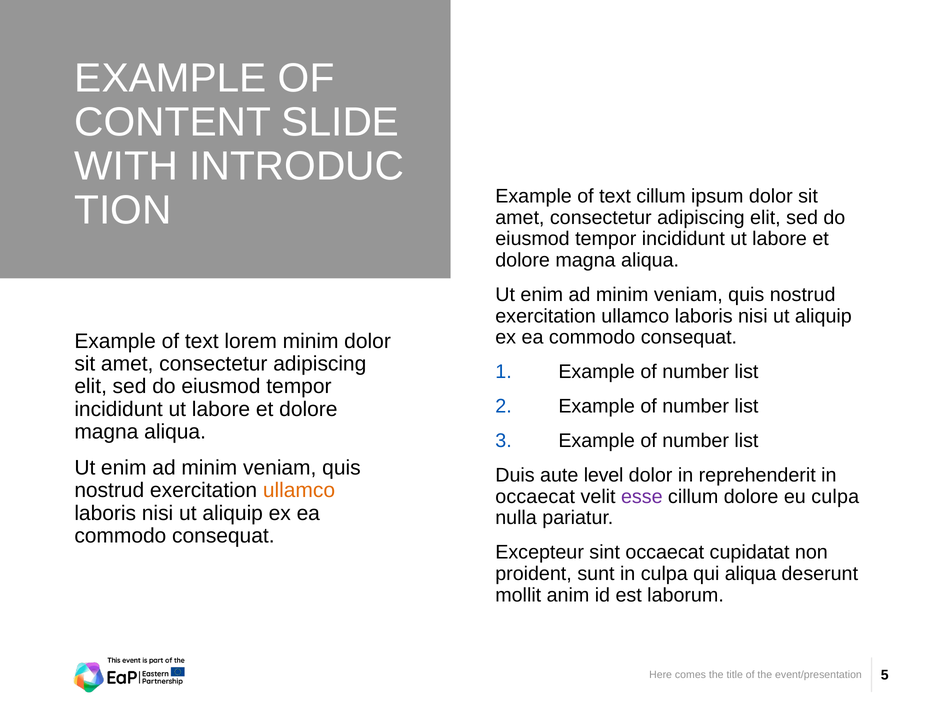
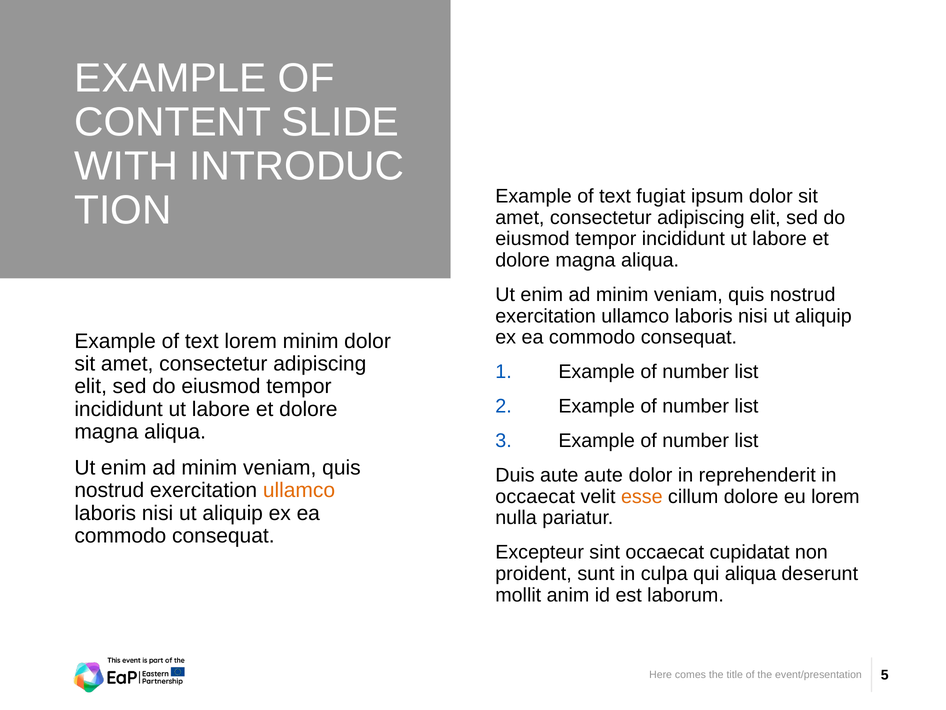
text cillum: cillum -> fugiat (661, 196)
aute level: level -> aute (603, 475)
esse colour: purple -> orange (642, 496)
eu culpa: culpa -> lorem (835, 496)
